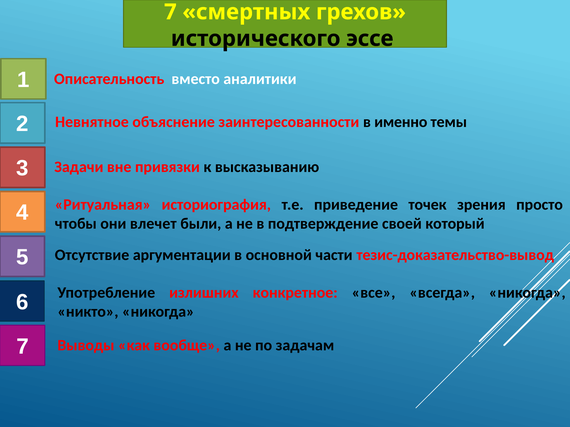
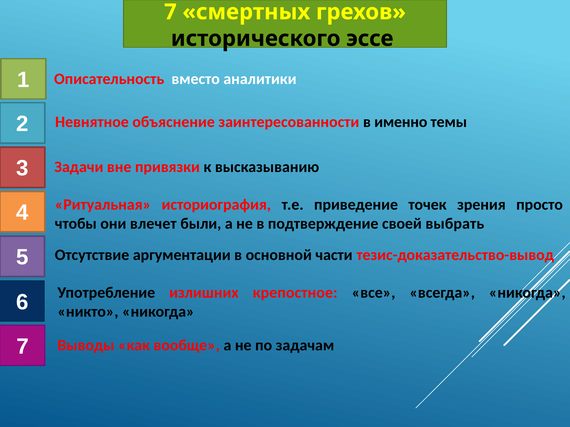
который: который -> выбрать (455, 224)
конкретное: конкретное -> крепостное (295, 293)
